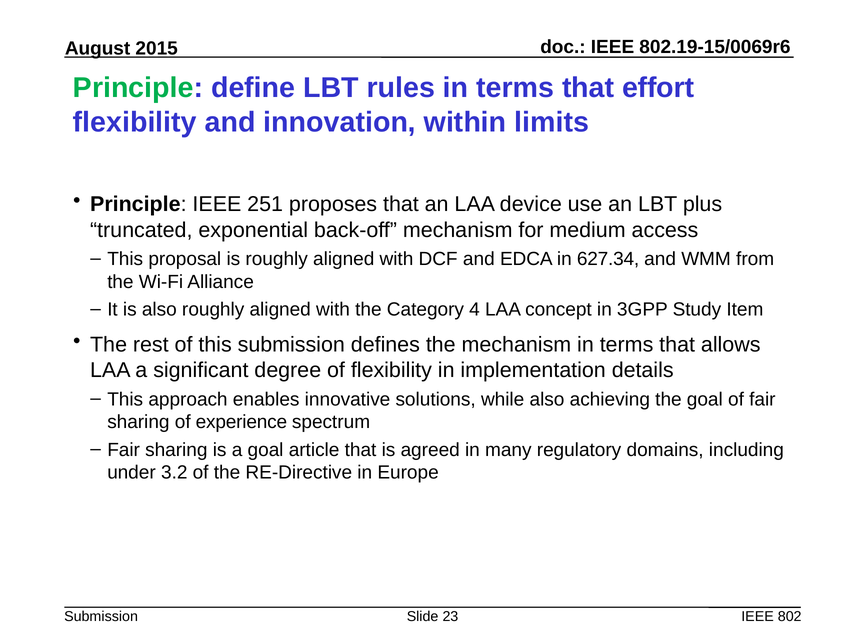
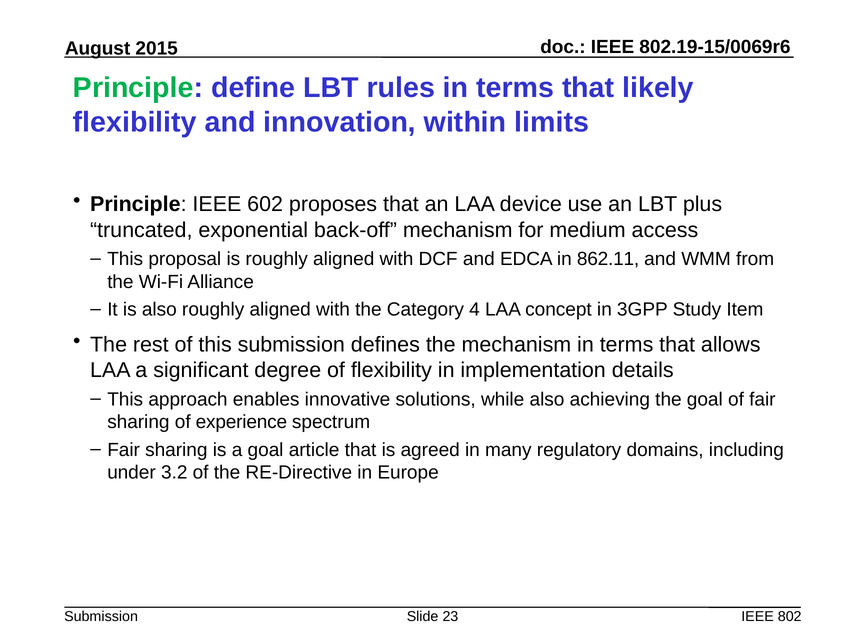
effort: effort -> likely (658, 88)
251: 251 -> 602 (265, 205)
627.34: 627.34 -> 862.11 (608, 259)
